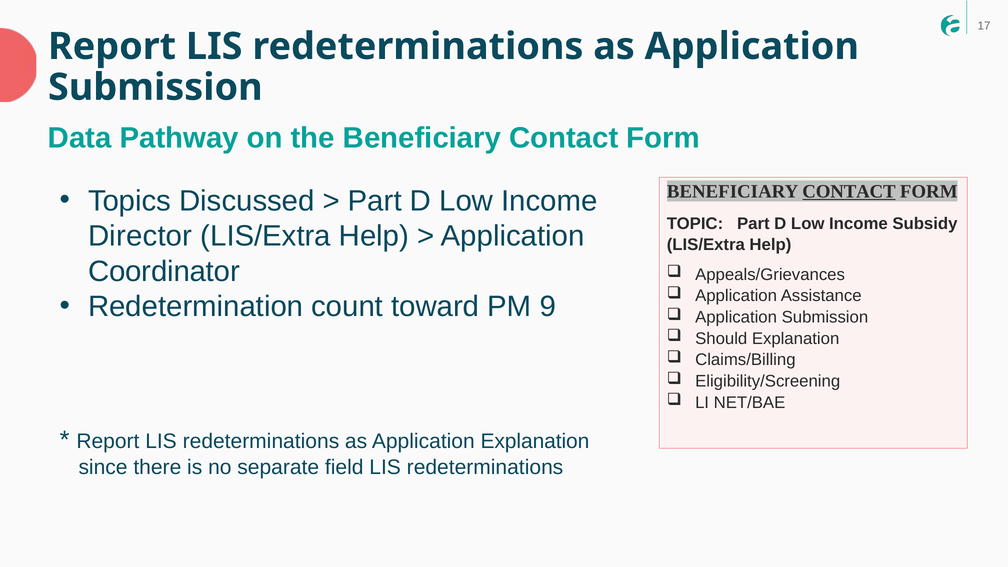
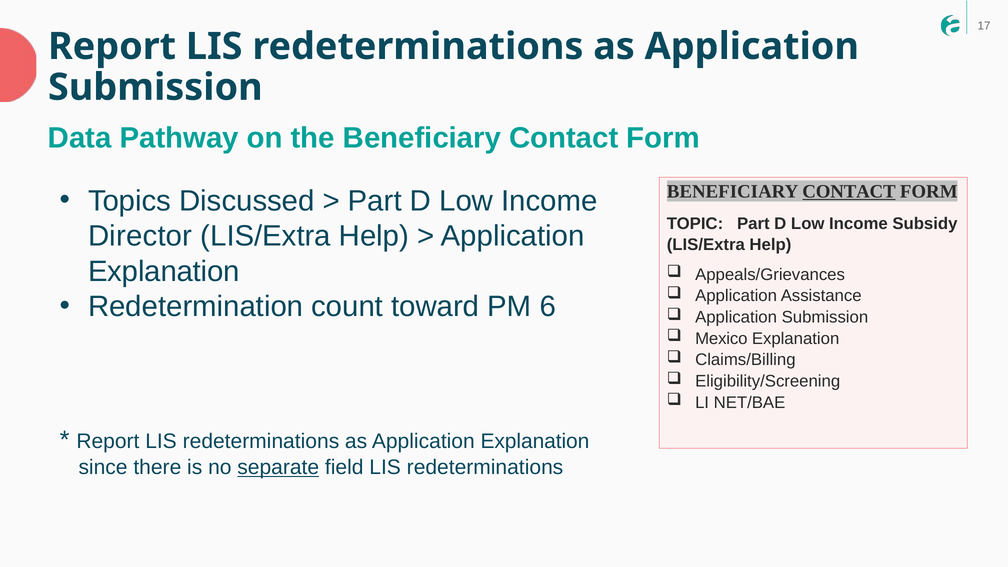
Coordinator: Coordinator -> Explanation (164, 271)
9: 9 -> 6 (548, 307)
Should: Should -> Mexico (721, 339)
separate underline: none -> present (278, 468)
